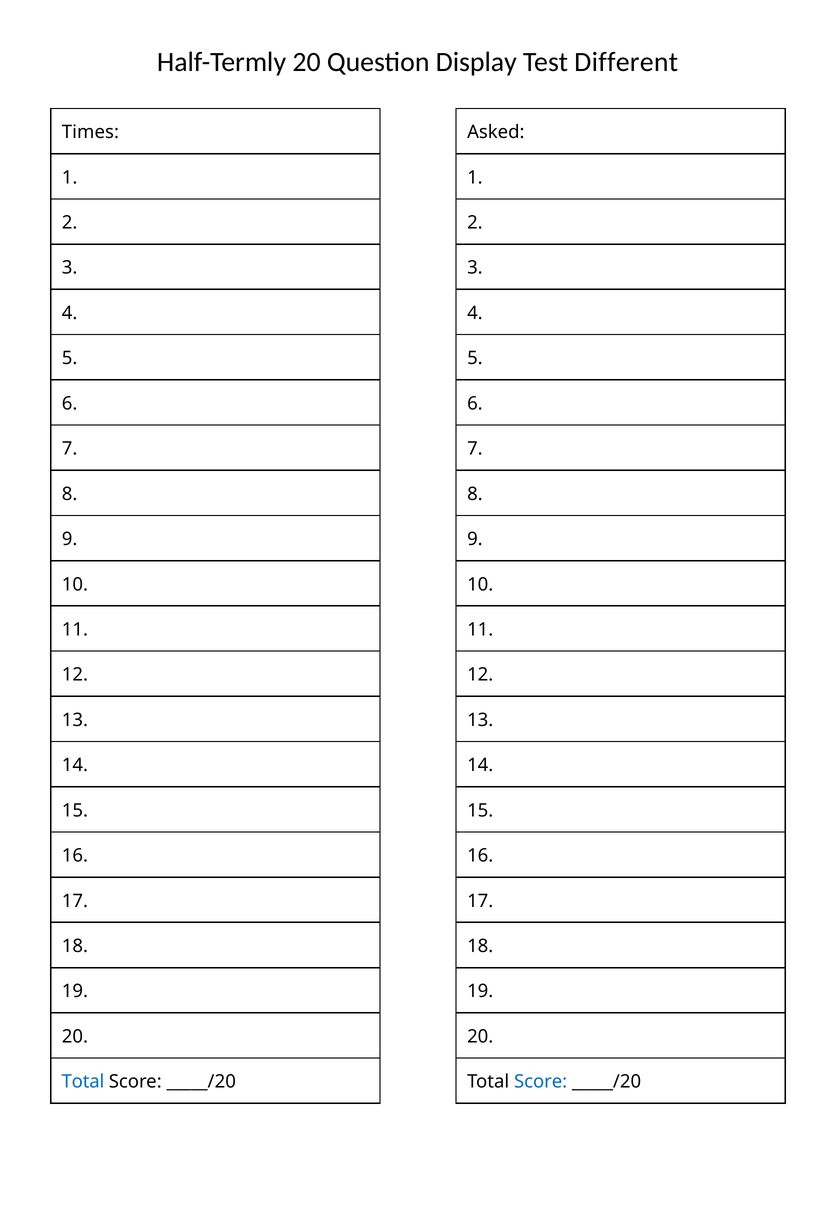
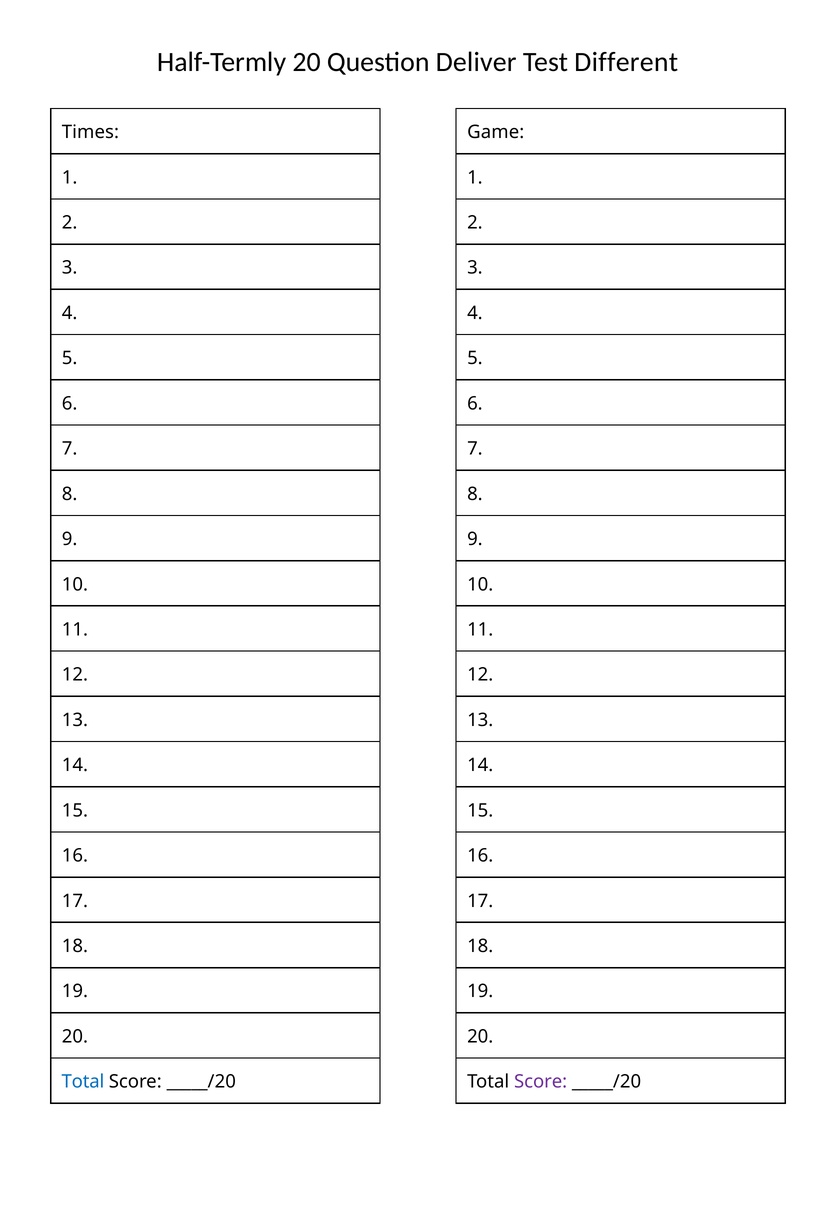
Display: Display -> Deliver (476, 62)
Asked: Asked -> Game (496, 132)
Score colour: blue -> purple (541, 1081)
